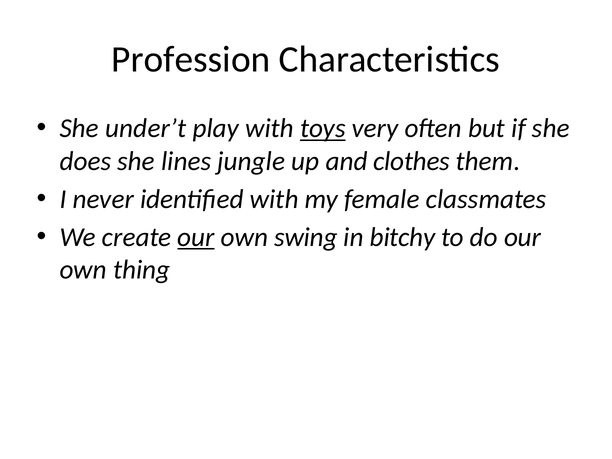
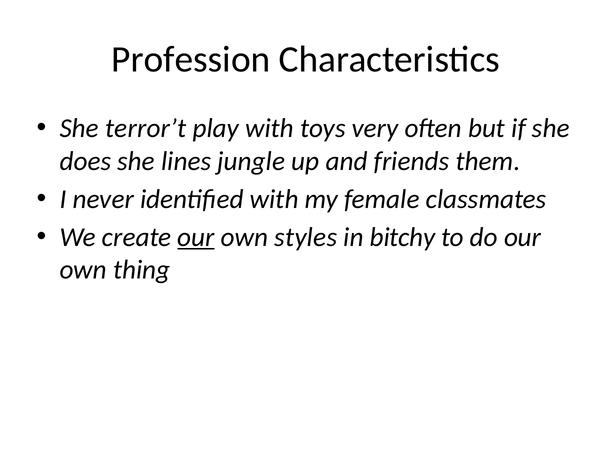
under’t: under’t -> terror’t (146, 128)
toys underline: present -> none (323, 128)
clothes: clothes -> friends (411, 161)
swing: swing -> styles (306, 237)
